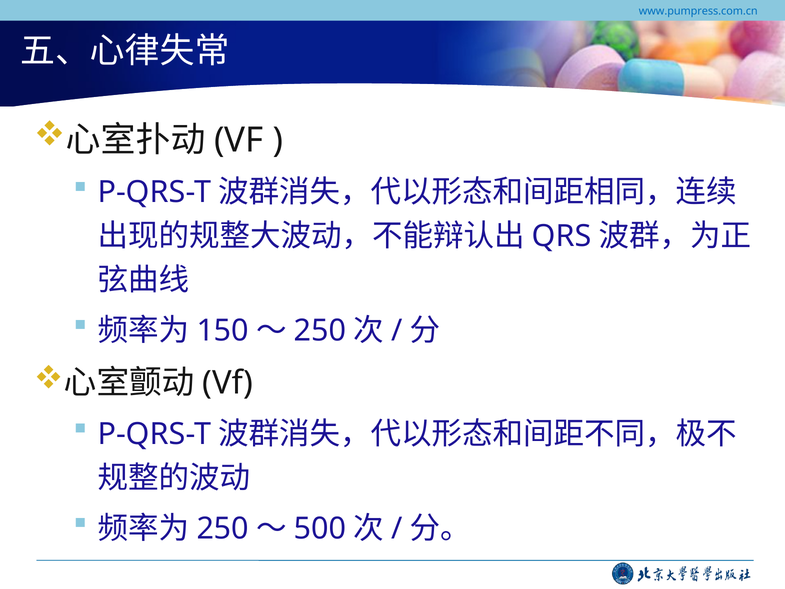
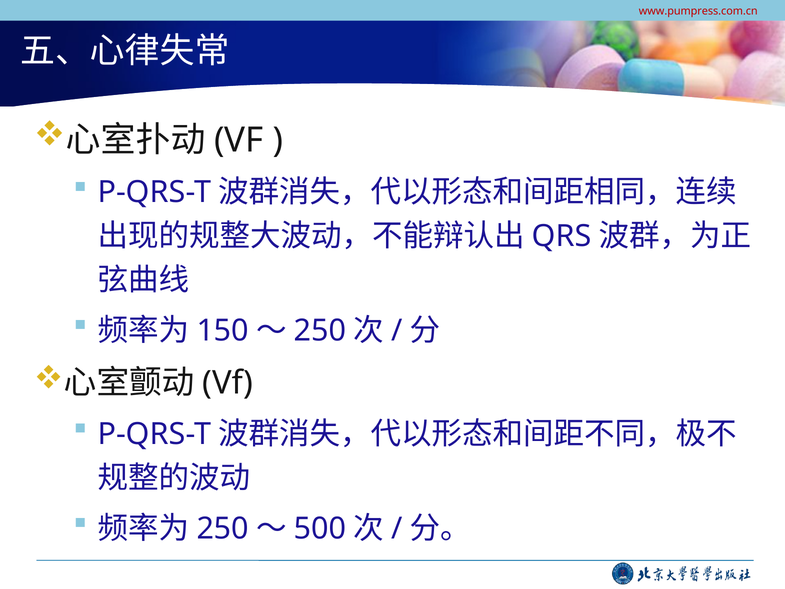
www.pumpress.com.cn colour: blue -> red (698, 11)
